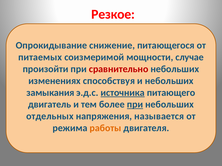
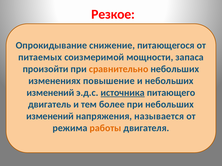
случае: случае -> запаса (190, 57)
сравнительно colour: red -> orange (119, 69)
способствуя: способствуя -> повышение (109, 81)
замыкания: замыкания -> изменений (50, 93)
при underline: present -> none (135, 105)
отдельных: отдельных -> изменений (50, 117)
